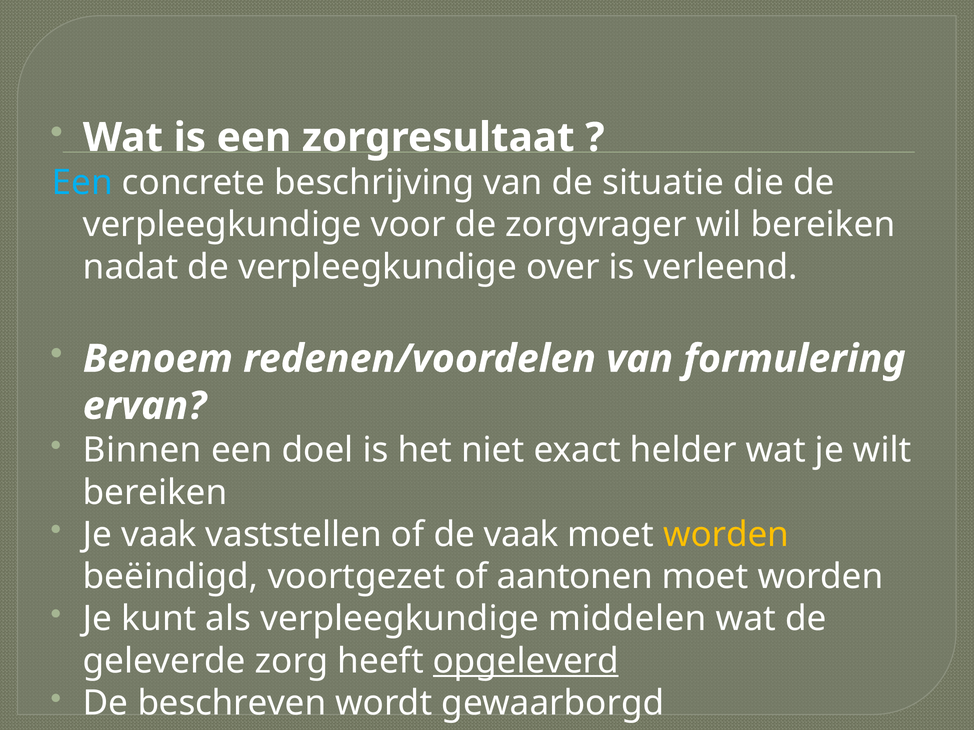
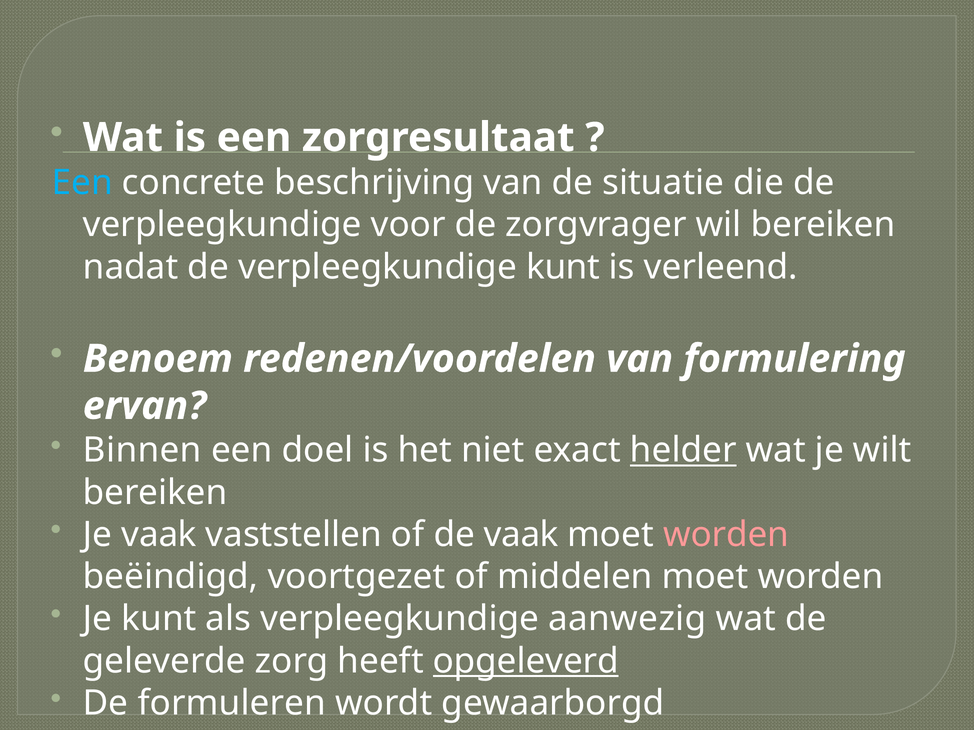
verpleegkundige over: over -> kunt (563, 267)
helder underline: none -> present (683, 451)
worden colour: yellow -> pink (726, 535)
aantonen: aantonen -> middelen (575, 577)
middelen: middelen -> aanwezig (627, 619)
beschreven: beschreven -> formuleren (232, 704)
